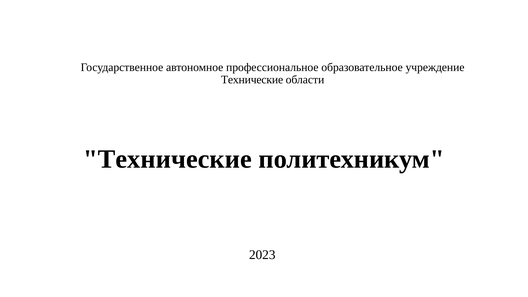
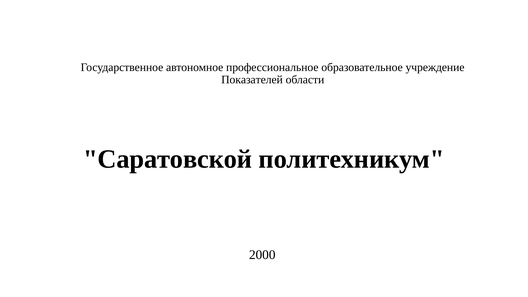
Технические: Технические -> Показателей (252, 80)
Технические: Технические -> Саратовской (168, 159)
2023: 2023 -> 2000 (262, 255)
